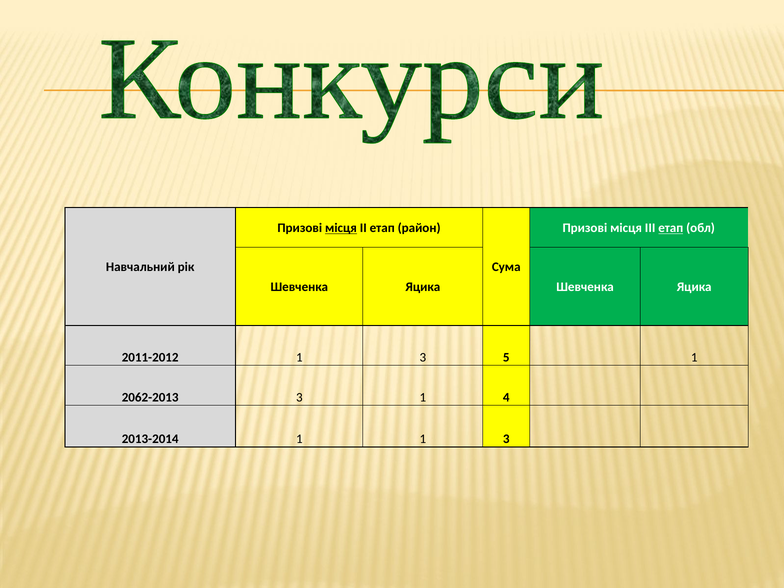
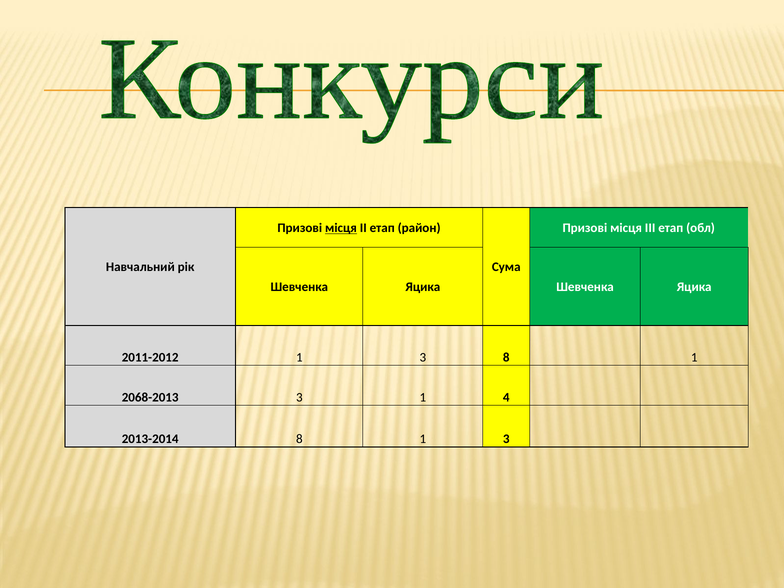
етап underline: present -> none (671, 228)
3 5: 5 -> 8 (506, 357)
2062-2013: 2062-2013 -> 2068-2013 (150, 397)
2013-2014 1: 1 -> 8 (299, 439)
